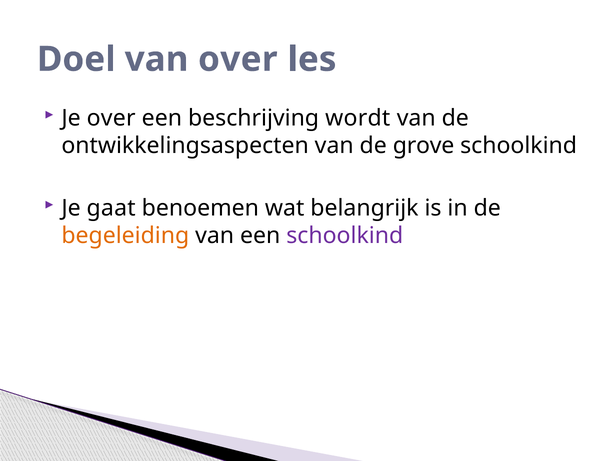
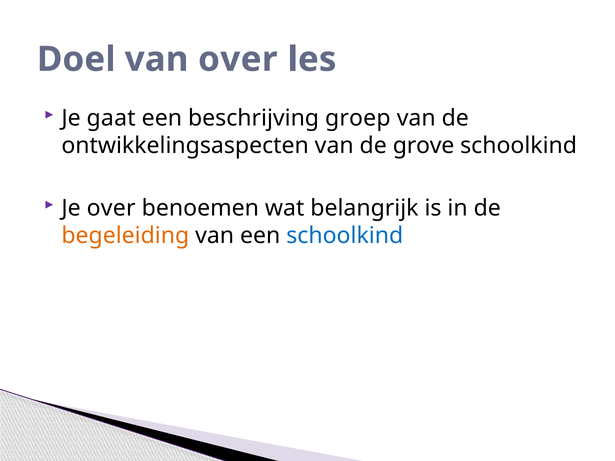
Je over: over -> gaat (111, 118)
wordt: wordt -> groep (358, 118)
Je gaat: gaat -> over (111, 208)
schoolkind colour: purple -> blue (345, 236)
